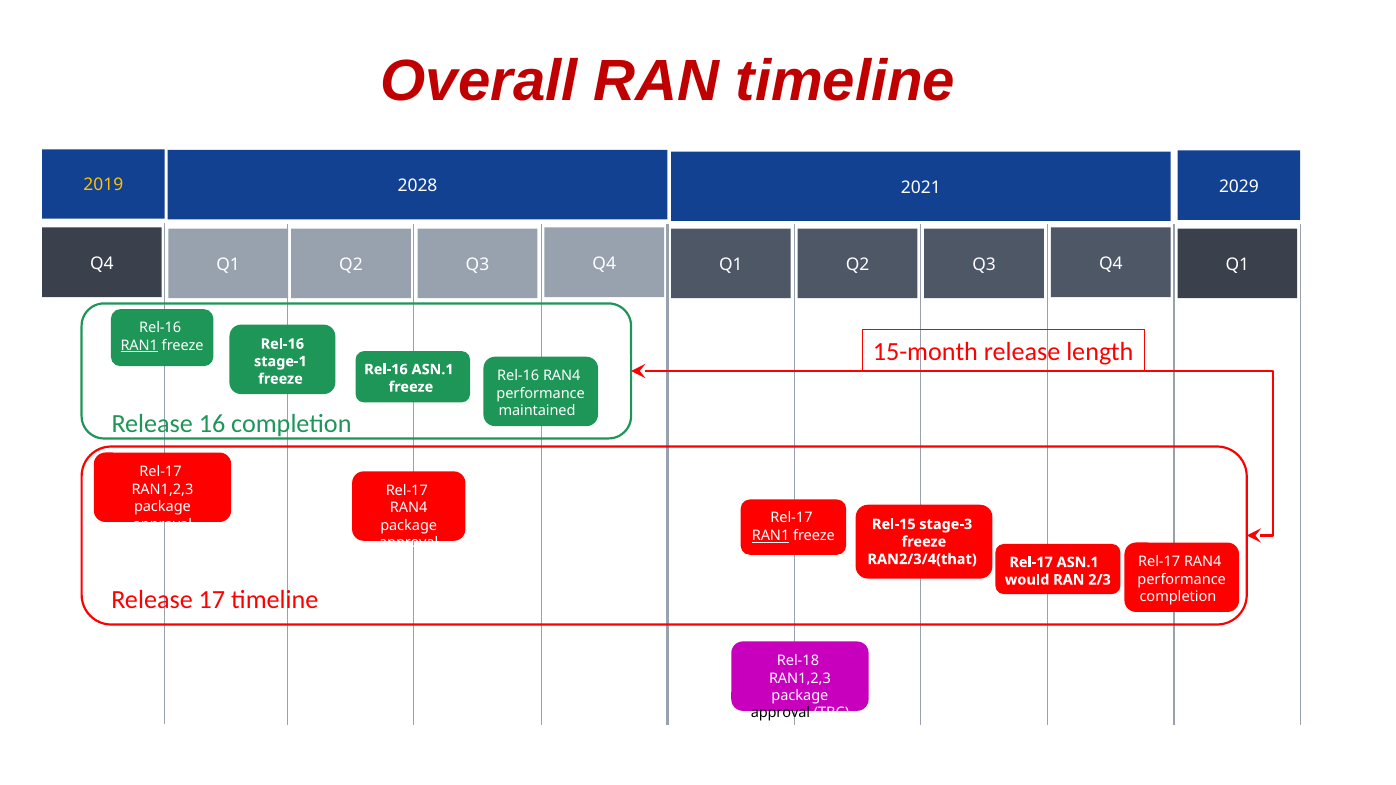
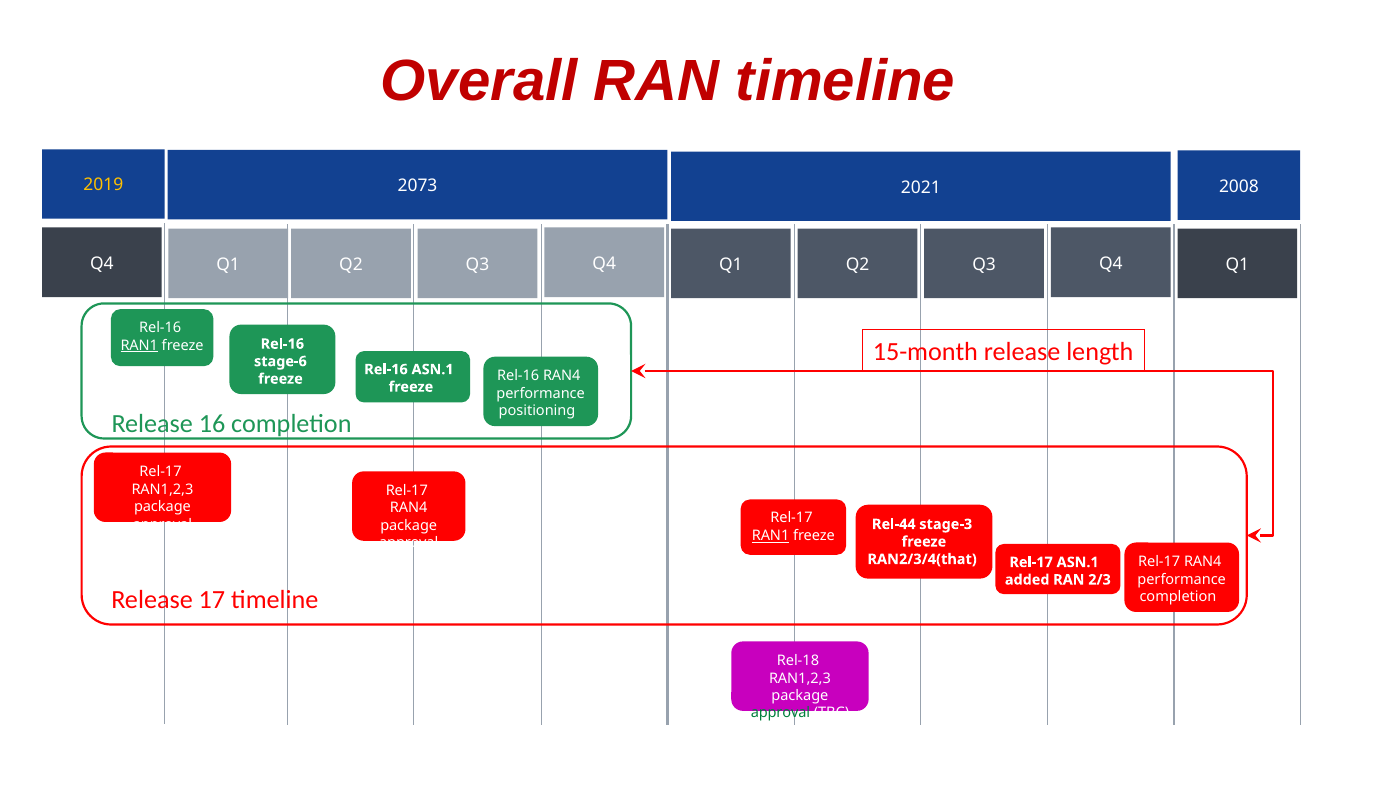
2028: 2028 -> 2073 (418, 186)
2029: 2029 -> 2008 (1239, 186)
stage-1: stage-1 -> stage-6 (280, 362)
maintained: maintained -> positioning (537, 411)
Rel-15: Rel-15 -> Rel-44 (894, 524)
would: would -> added (1027, 580)
approval colour: black -> green (780, 713)
